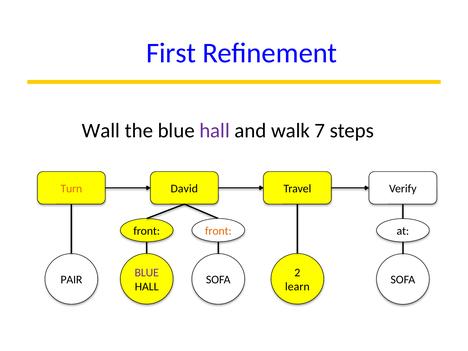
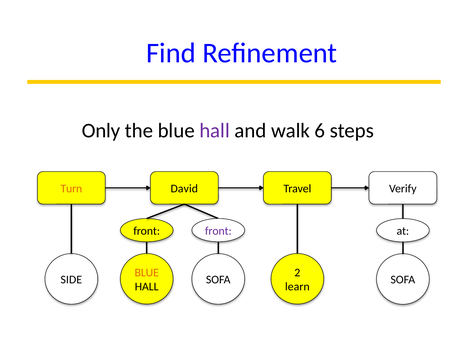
First: First -> Find (171, 53)
Wall: Wall -> Only (101, 131)
7: 7 -> 6 (320, 131)
front colour: orange -> purple (218, 231)
BLUE colour: purple -> orange (147, 273)
PAIR: PAIR -> SIDE (71, 280)
